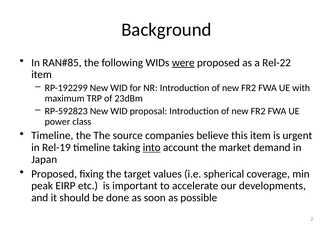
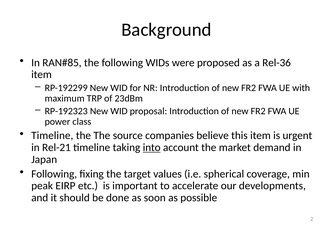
were underline: present -> none (183, 63)
Rel-22: Rel-22 -> Rel-36 (277, 63)
RP-592823: RP-592823 -> RP-192323 (66, 111)
Rel-19: Rel-19 -> Rel-21 (56, 148)
Proposed: Proposed -> Following (54, 174)
